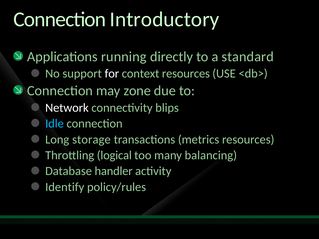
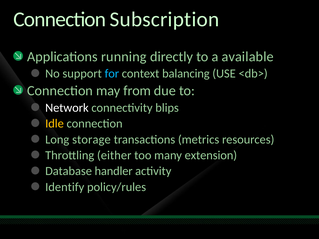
Introductory: Introductory -> Subscription (164, 19)
standard: standard -> available (248, 57)
for colour: white -> light blue (112, 74)
context resources: resources -> balancing (186, 74)
zone: zone -> from (137, 91)
Idle colour: light blue -> yellow (54, 124)
logical: logical -> either (114, 155)
balancing: balancing -> extension (211, 155)
